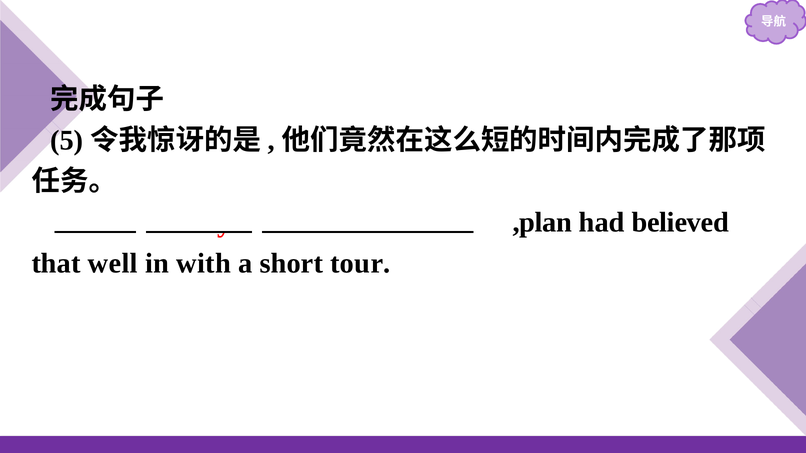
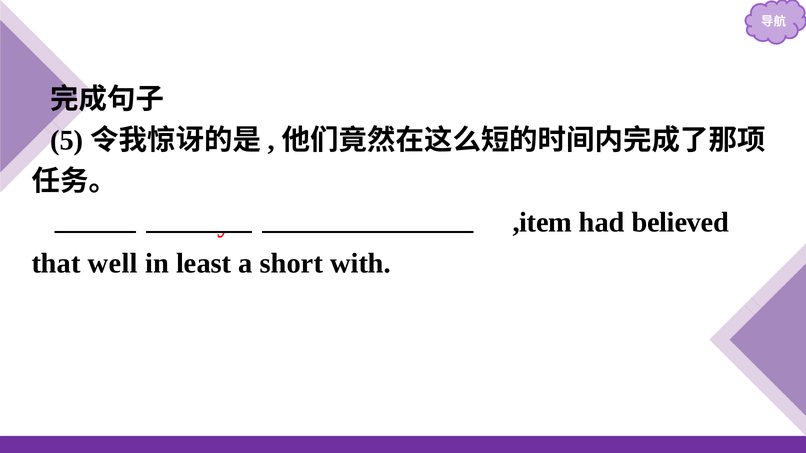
,plan: ,plan -> ,item (542, 222)
with: with -> least (204, 263)
tour: tour -> with (360, 263)
